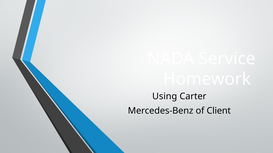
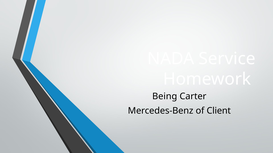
Using: Using -> Being (165, 97)
